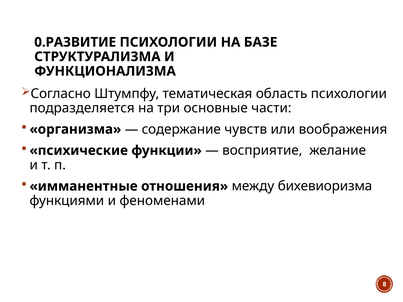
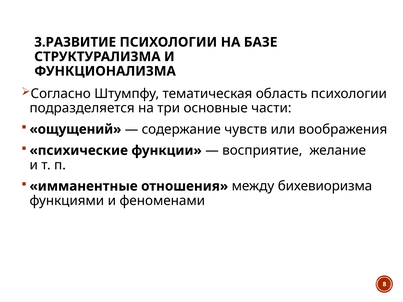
0.РАЗВИТИЕ: 0.РАЗВИТИЕ -> 3.РАЗВИТИЕ (75, 42)
организма: организма -> ощущений (75, 129)
